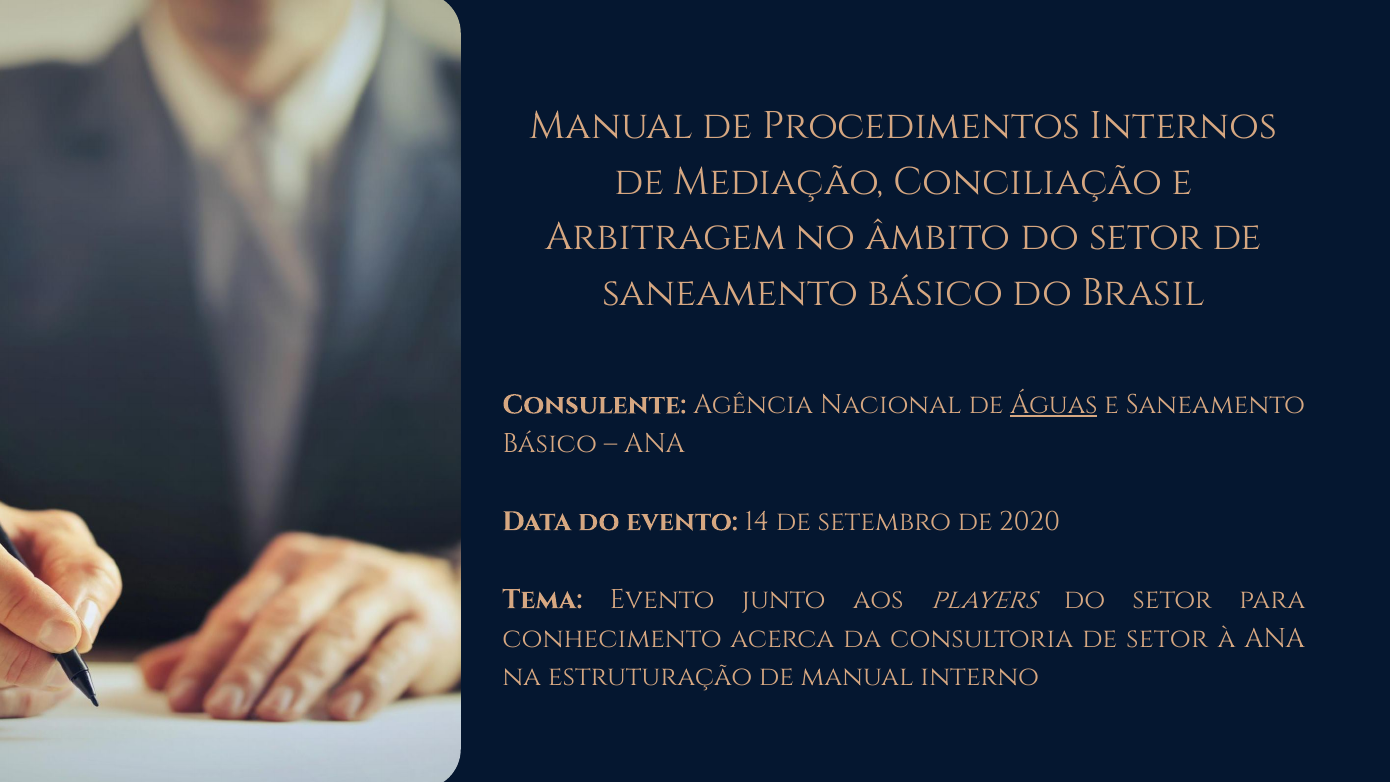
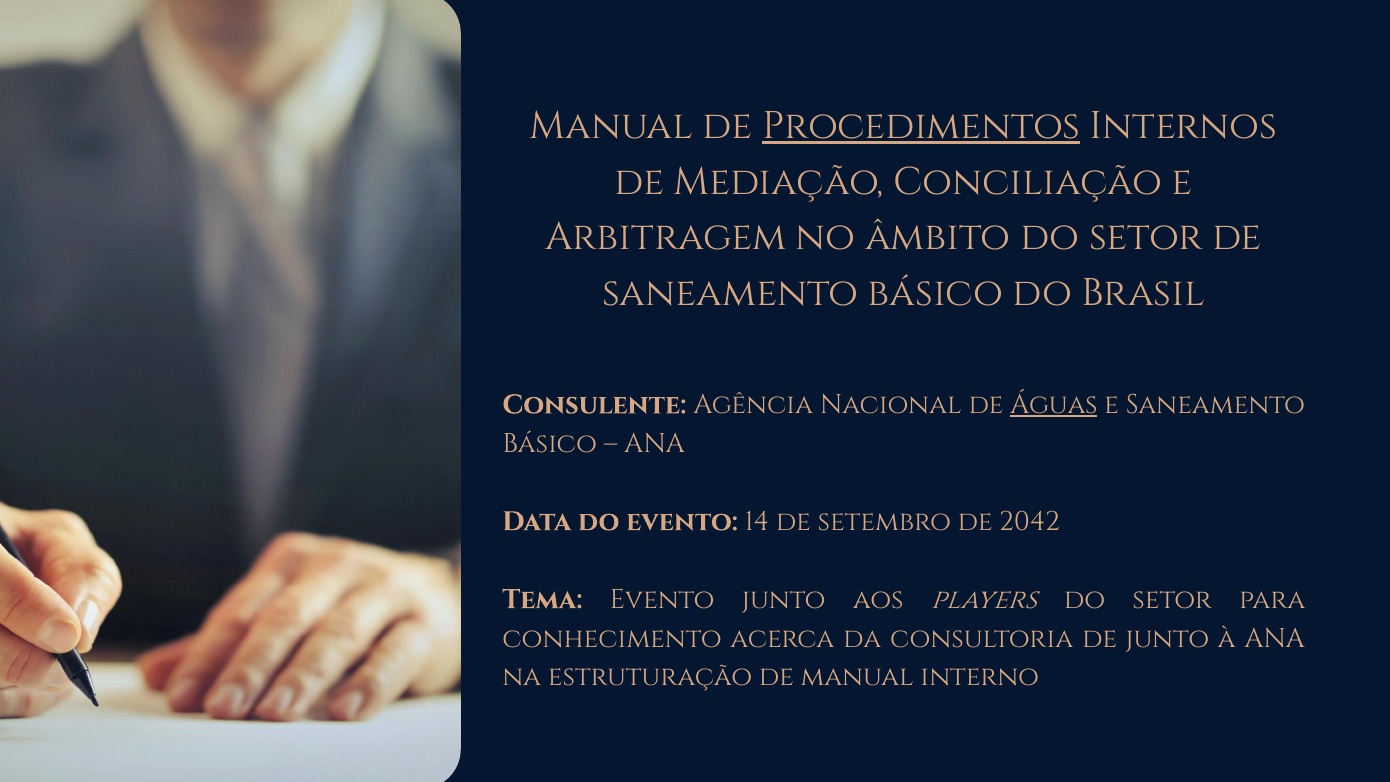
Procedimentos underline: none -> present (921, 126)
2020: 2020 -> 2042 (1030, 521)
de setor: setor -> junto (1167, 638)
